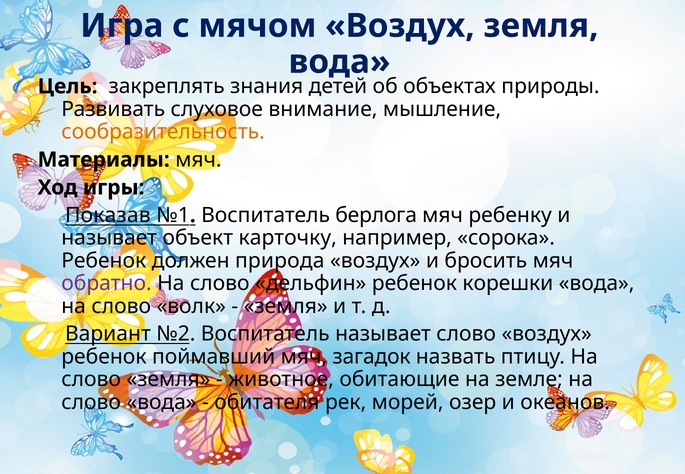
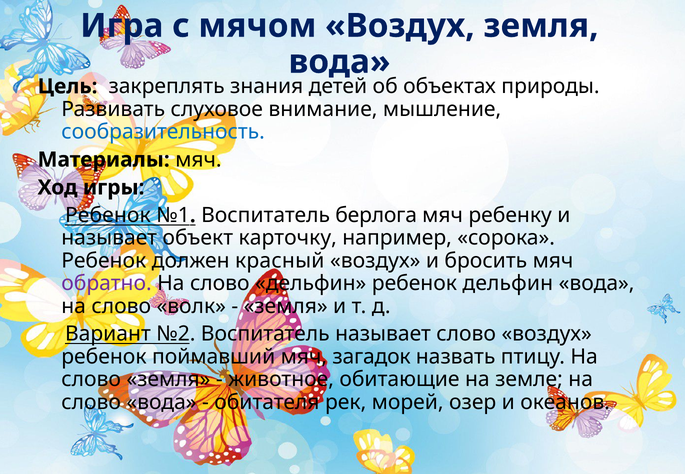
сообразительность colour: orange -> blue (163, 132)
Показав: Показав -> Ребенок (108, 215)
природа: природа -> красный (280, 261)
ребенок корешки: корешки -> дельфин (508, 284)
